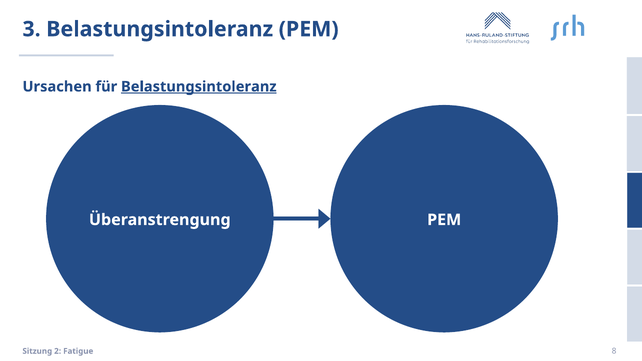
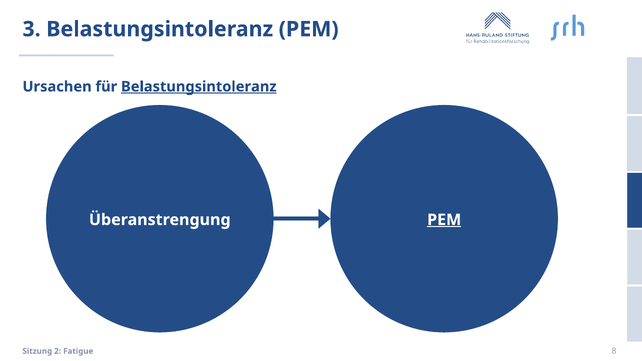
PEM underline: none -> present (444, 220)
